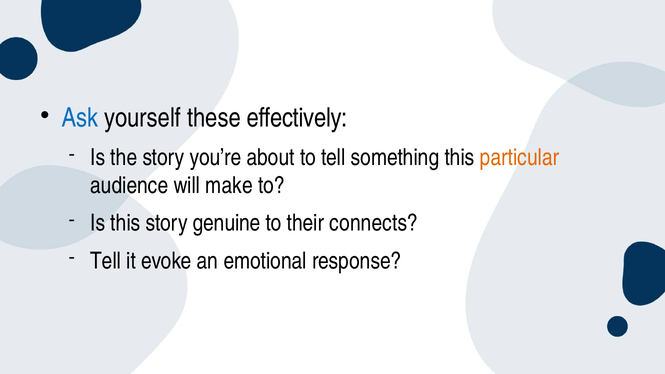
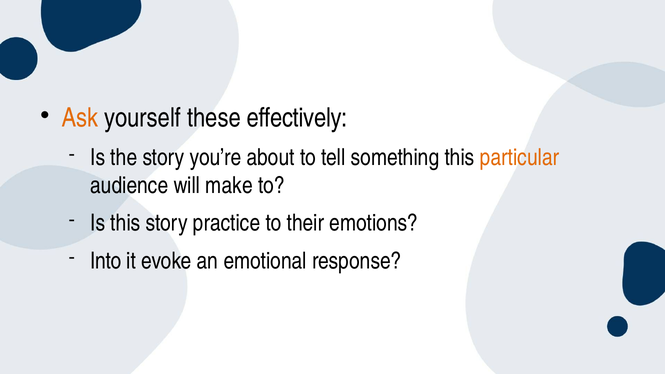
Ask colour: blue -> orange (80, 118)
genuine: genuine -> practice (227, 223)
connects: connects -> emotions (374, 223)
Tell: Tell -> Into (106, 261)
